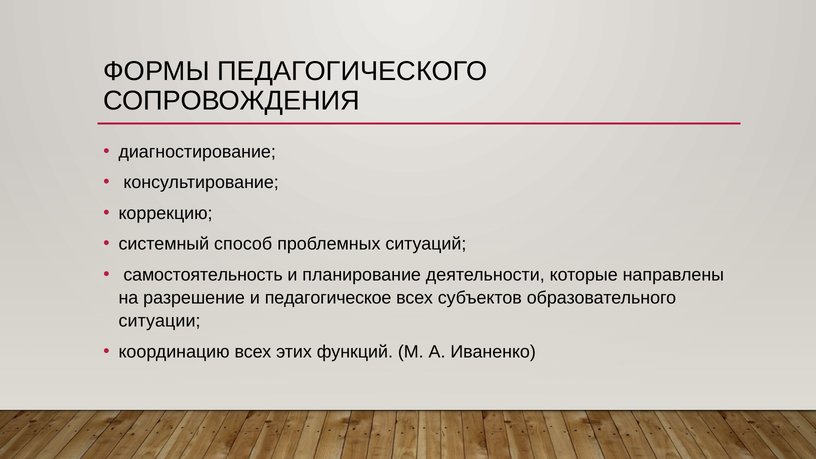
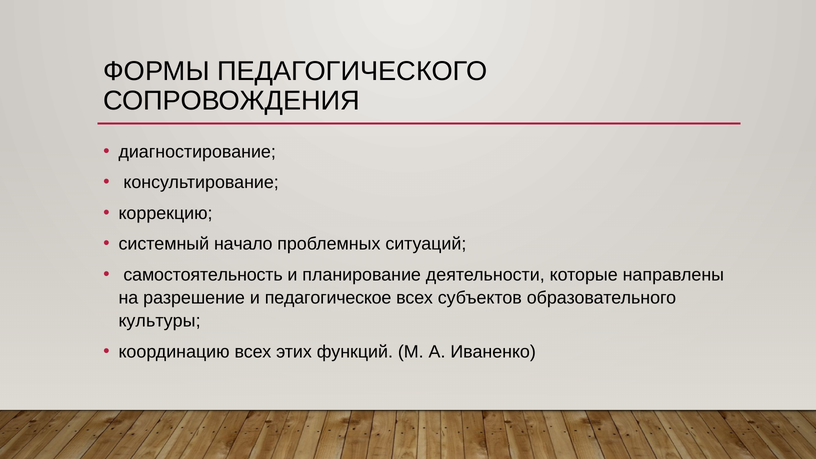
способ: способ -> начало (243, 244)
ситуации: ситуации -> культуры (160, 321)
